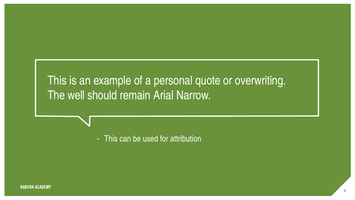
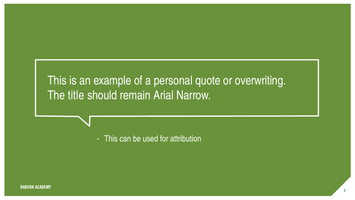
well: well -> title (76, 95)
